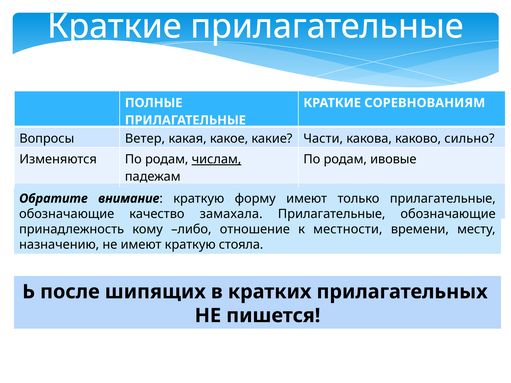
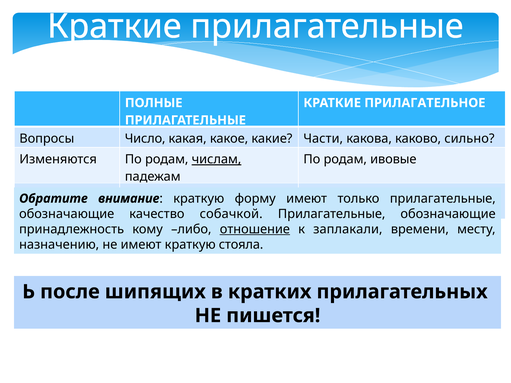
СОРЕВНОВАНИЯМ: СОРЕВНОВАНИЯМ -> ПРИЛАГАТЕЛЬНОЕ (425, 103)
Ветер: Ветер -> Число (145, 139)
замахала: замахала -> собачкой (231, 214)
отношение underline: none -> present (255, 229)
местности: местности -> заплакали (348, 229)
